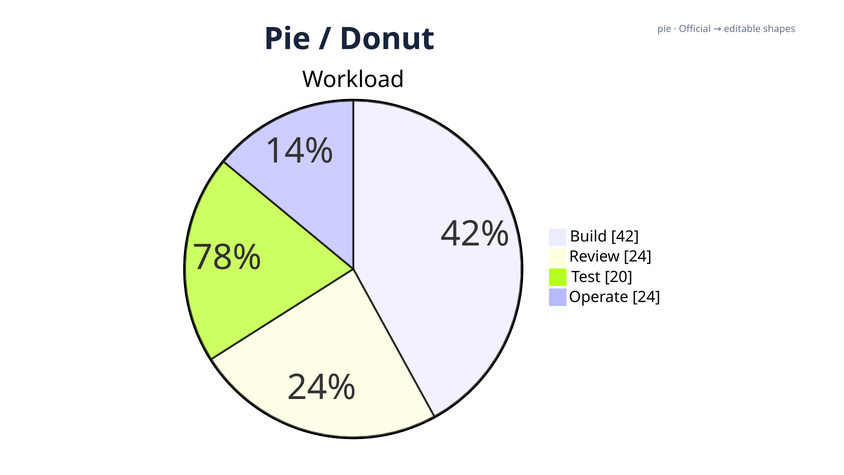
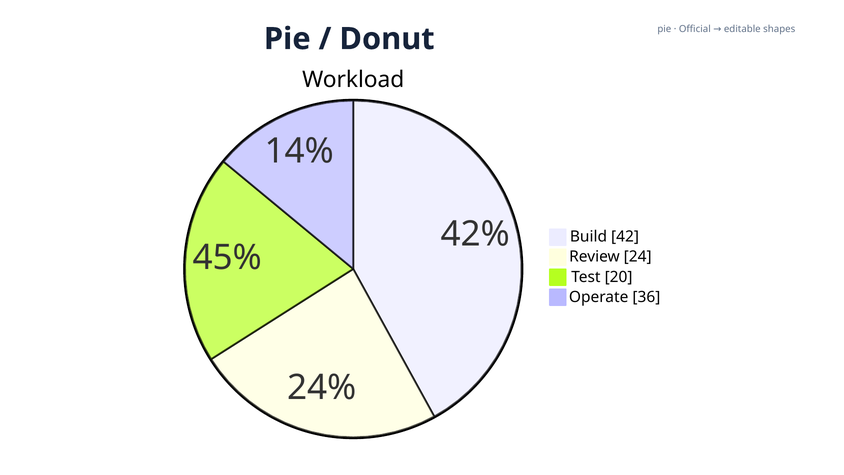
78%: 78% -> 45% (227, 257)
Operate 24: 24 -> 36 (646, 297)
